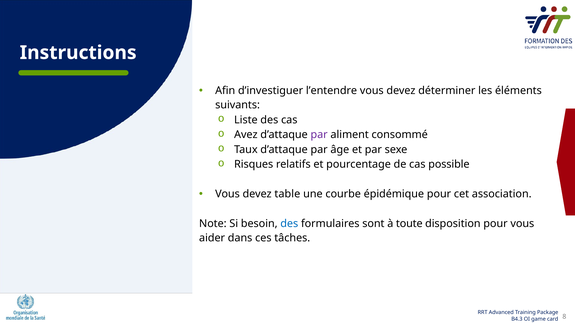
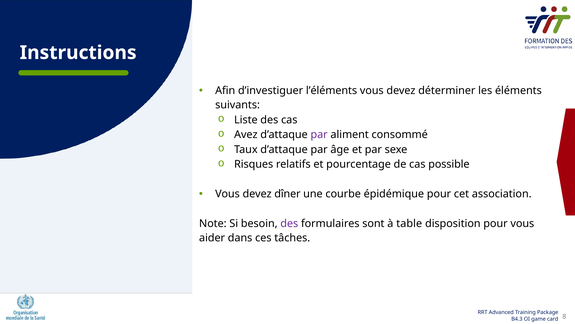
l’entendre: l’entendre -> l’éléments (332, 91)
table: table -> dîner (287, 194)
des colour: blue -> purple (289, 223)
toute: toute -> table (409, 223)
